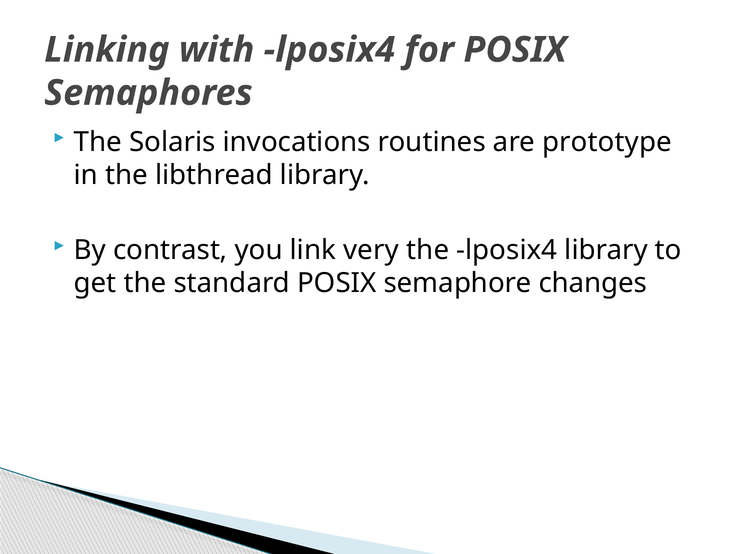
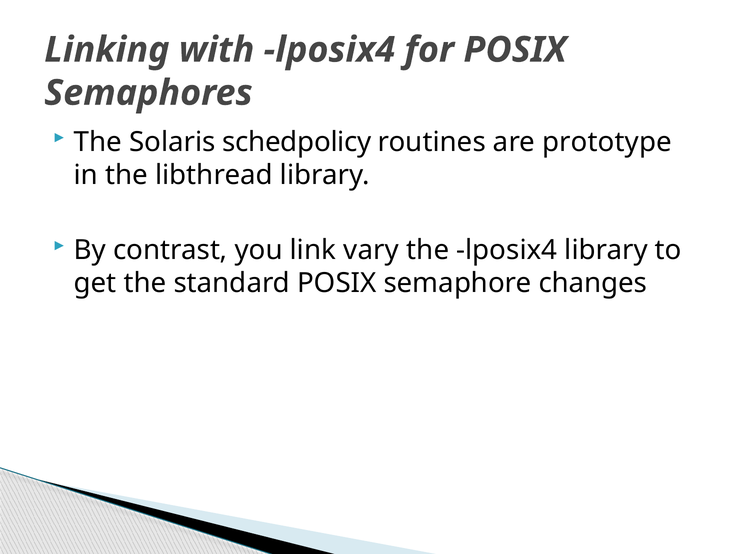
invocations: invocations -> schedpolicy (297, 142)
very: very -> vary (371, 250)
